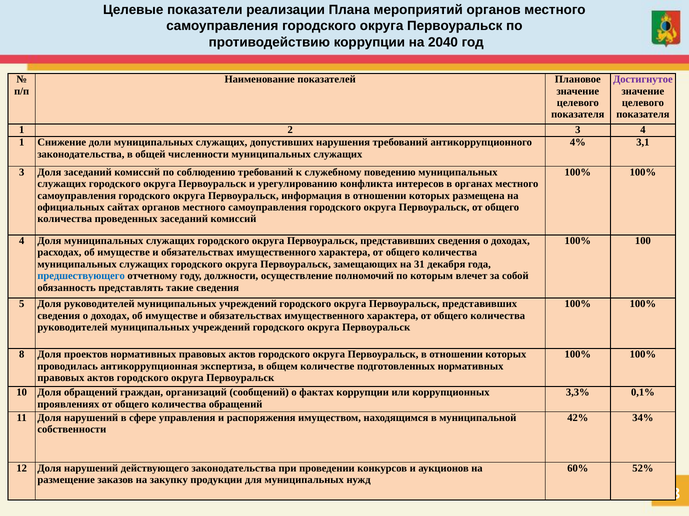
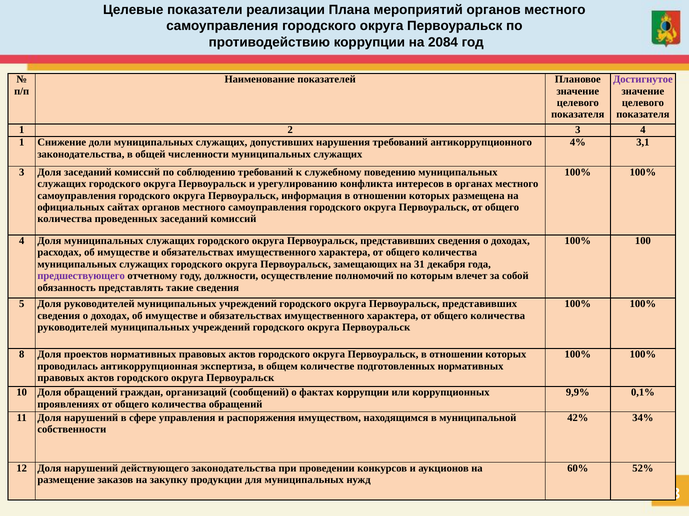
2040: 2040 -> 2084 (443, 42)
предшествующего colour: blue -> purple (81, 276)
3,3%: 3,3% -> 9,9% (578, 393)
